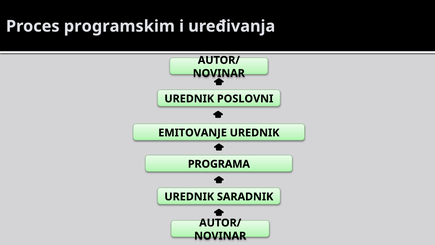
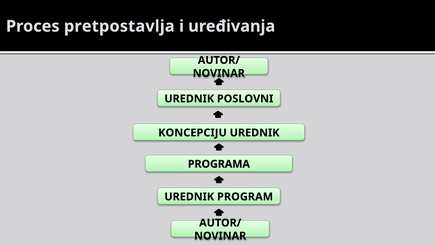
programskim: programskim -> pretpostavlja (119, 26)
EMITOVANJE: EMITOVANJE -> KONCEPCIJU (193, 133)
SARADNIK: SARADNIK -> PROGRAM (245, 196)
